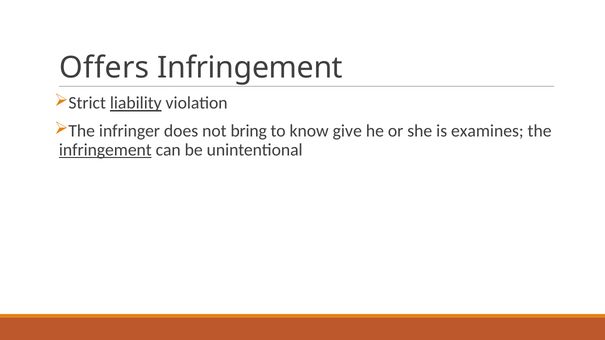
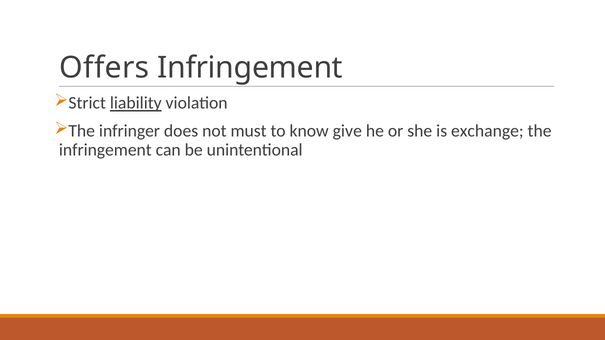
bring: bring -> must (249, 131)
examines: examines -> exchange (487, 131)
infringement underline: present -> none (105, 150)
